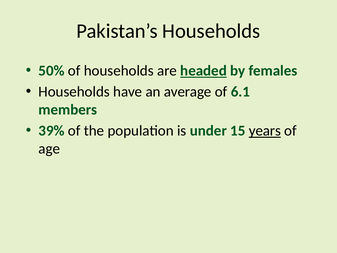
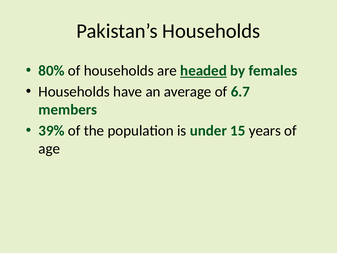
50%: 50% -> 80% (52, 71)
6.1: 6.1 -> 6.7 (240, 92)
years underline: present -> none (265, 131)
